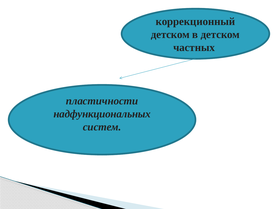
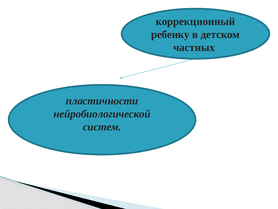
детском: детском -> ребенку (170, 34)
надфункциональных: надфункциональных -> нейробиологической (102, 114)
